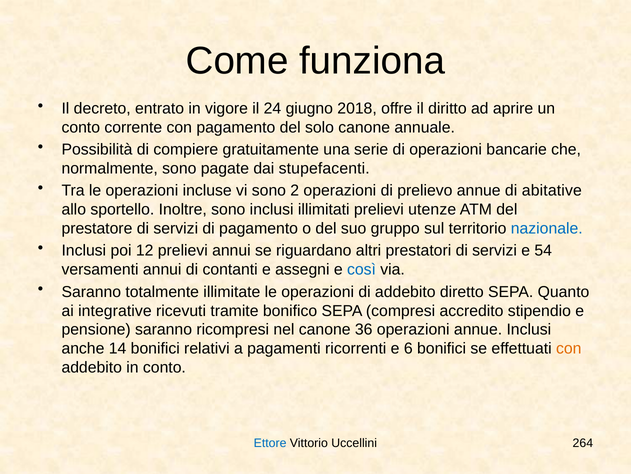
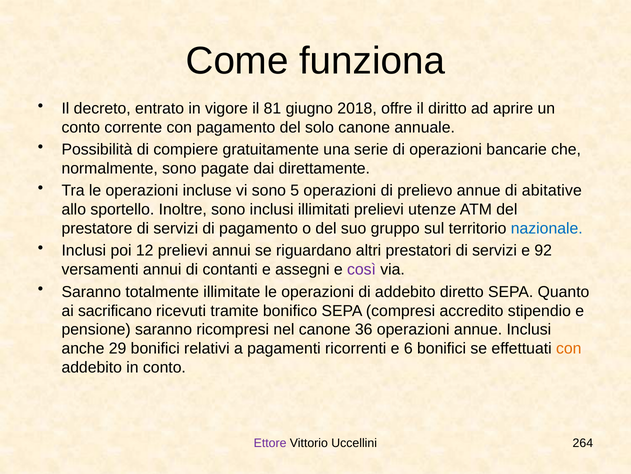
24: 24 -> 81 (272, 108)
stupefacenti: stupefacenti -> direttamente (324, 168)
2: 2 -> 5 (295, 190)
54: 54 -> 92 (543, 250)
così colour: blue -> purple (362, 269)
integrative: integrative -> sacrificano (115, 310)
14: 14 -> 29 (118, 348)
Ettore colour: blue -> purple (270, 442)
